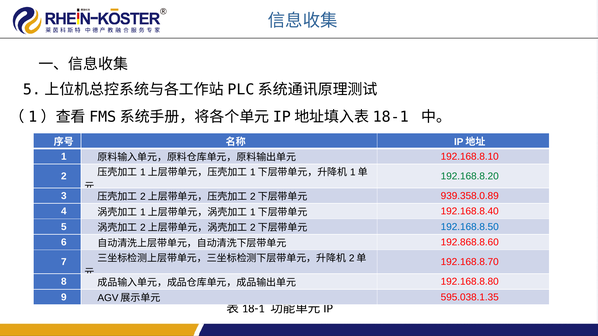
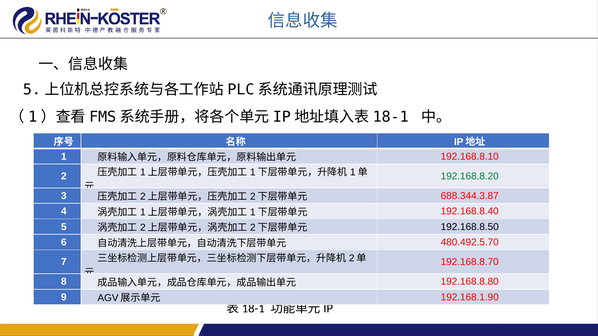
939.358.0.89: 939.358.0.89 -> 688.344.3.87 (470, 196)
192.168.8.50 colour: blue -> black (470, 227)
192.868.8.60: 192.868.8.60 -> 480.492.5.70 (470, 243)
595.038.1.35: 595.038.1.35 -> 192.168.1.90 (470, 297)
